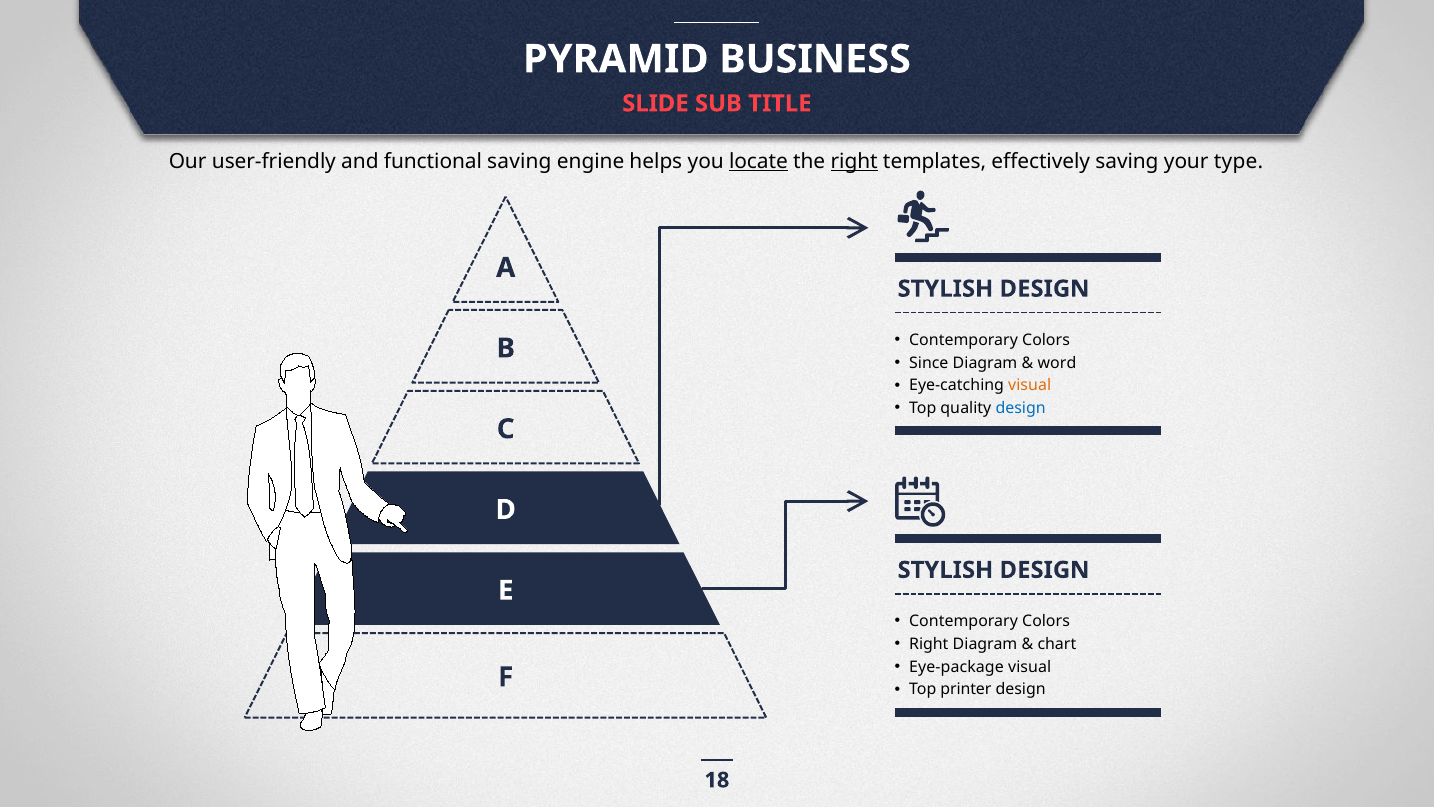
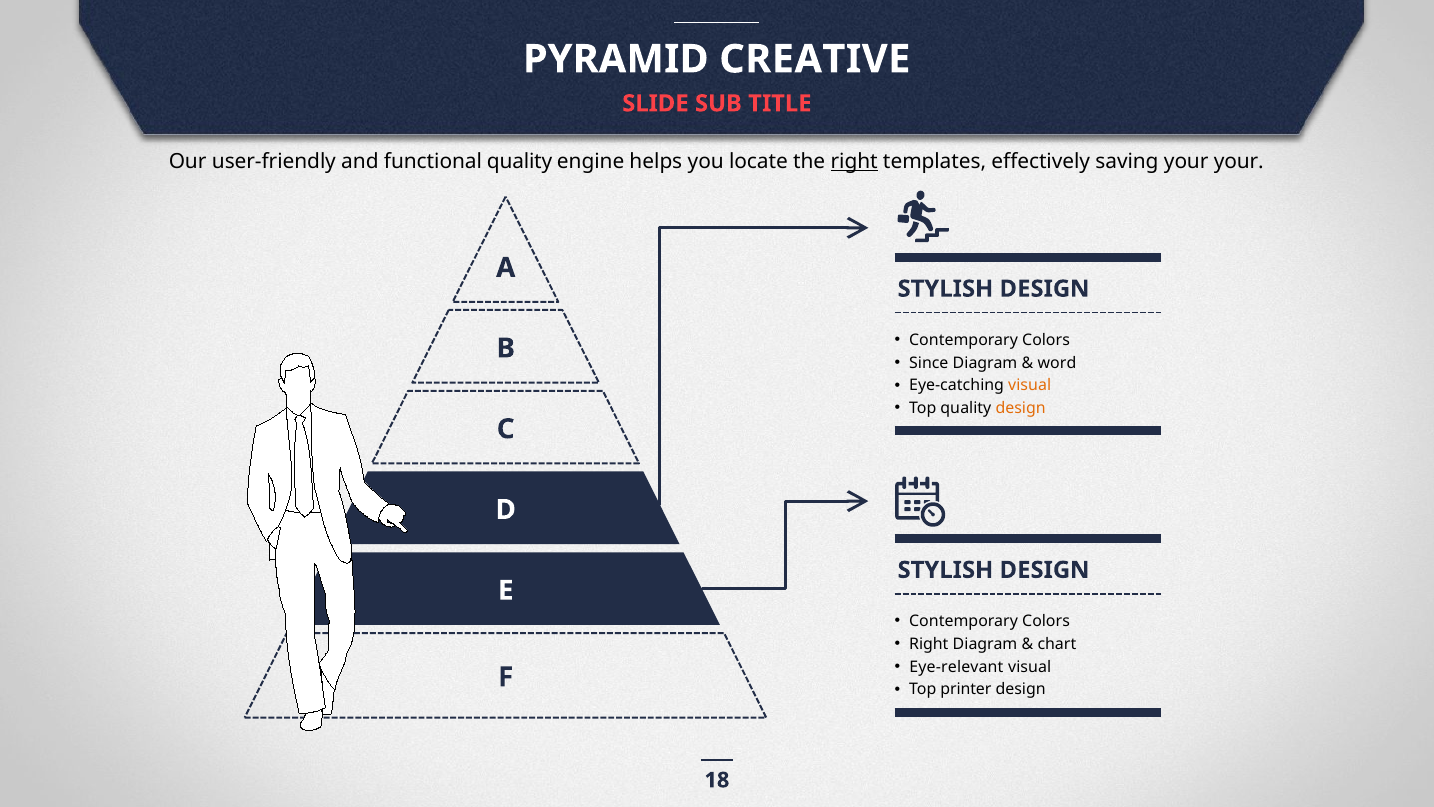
BUSINESS: BUSINESS -> CREATIVE (815, 59)
functional saving: saving -> quality (520, 161)
locate underline: present -> none (758, 161)
your type: type -> your (1239, 161)
design colour: blue -> orange (1021, 408)
Eye-package: Eye-package -> Eye-relevant (956, 667)
